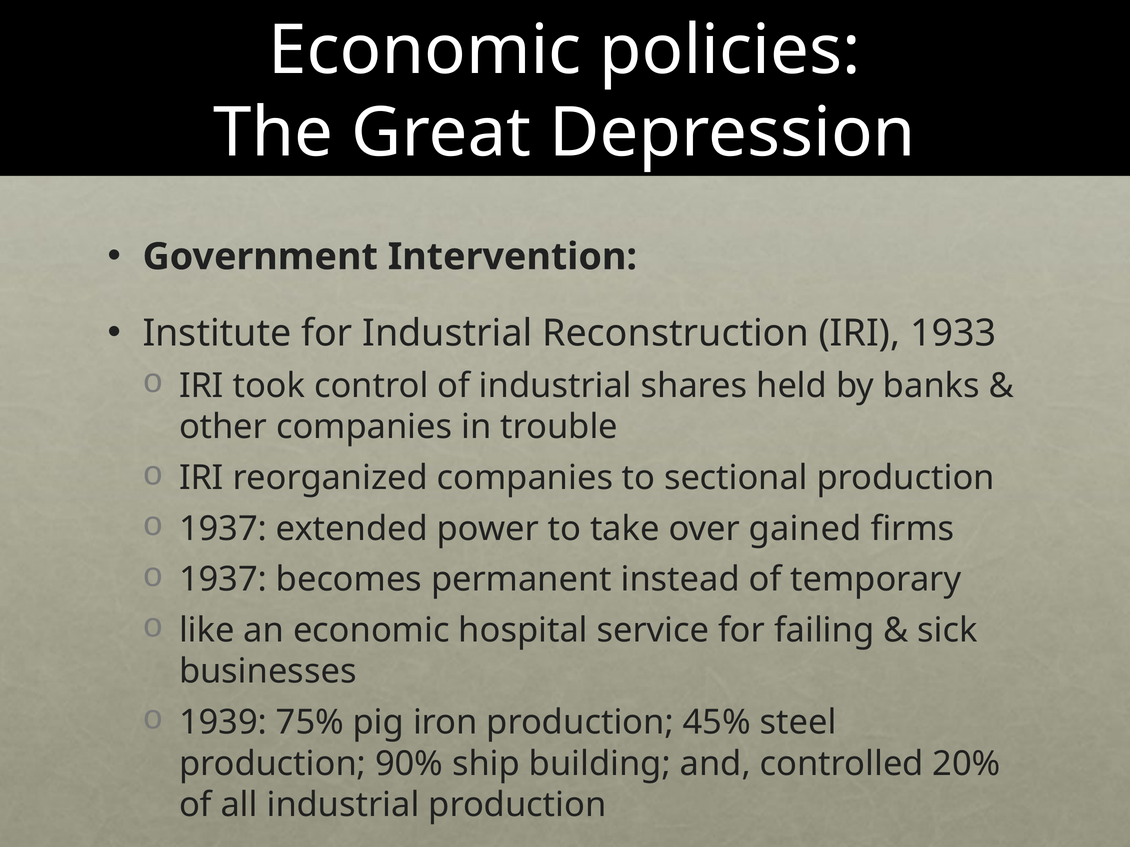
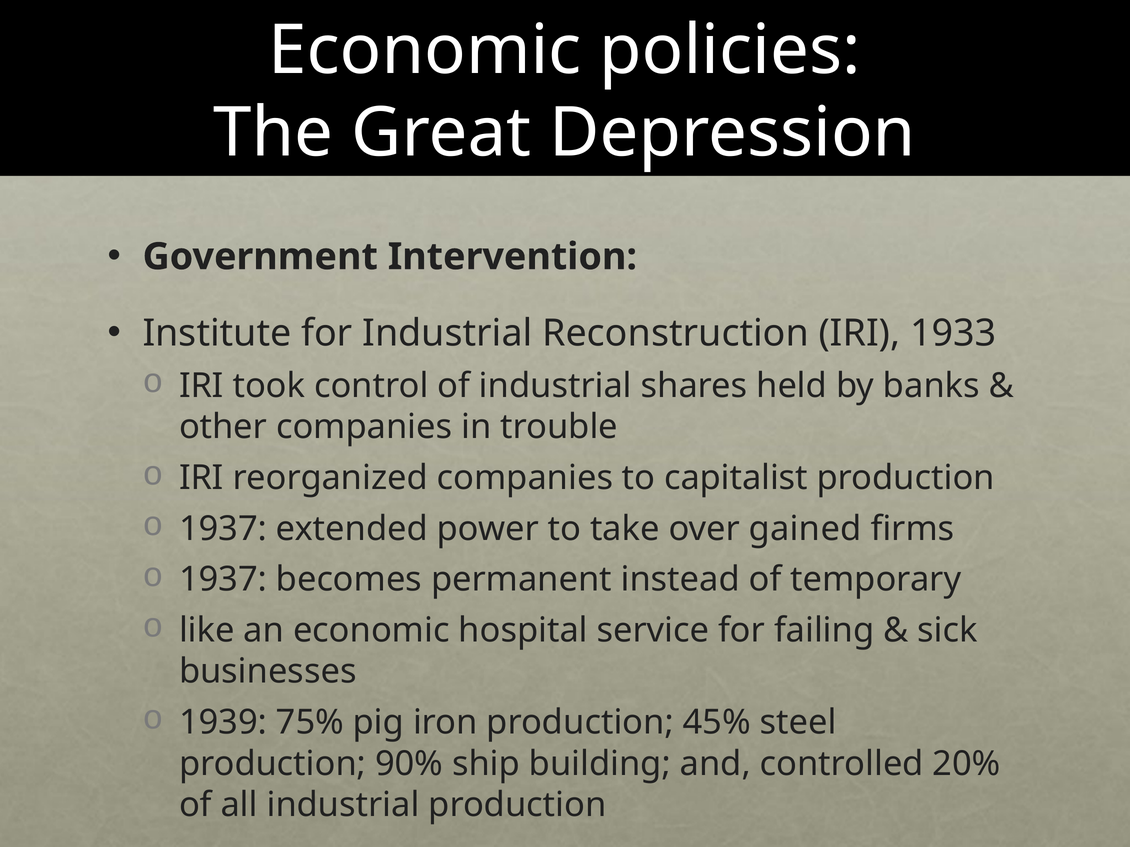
sectional: sectional -> capitalist (736, 478)
